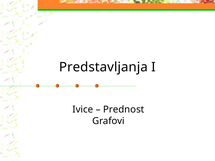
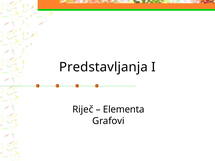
Ivice: Ivice -> Riječ (83, 110)
Prednost: Prednost -> Elementa (124, 110)
